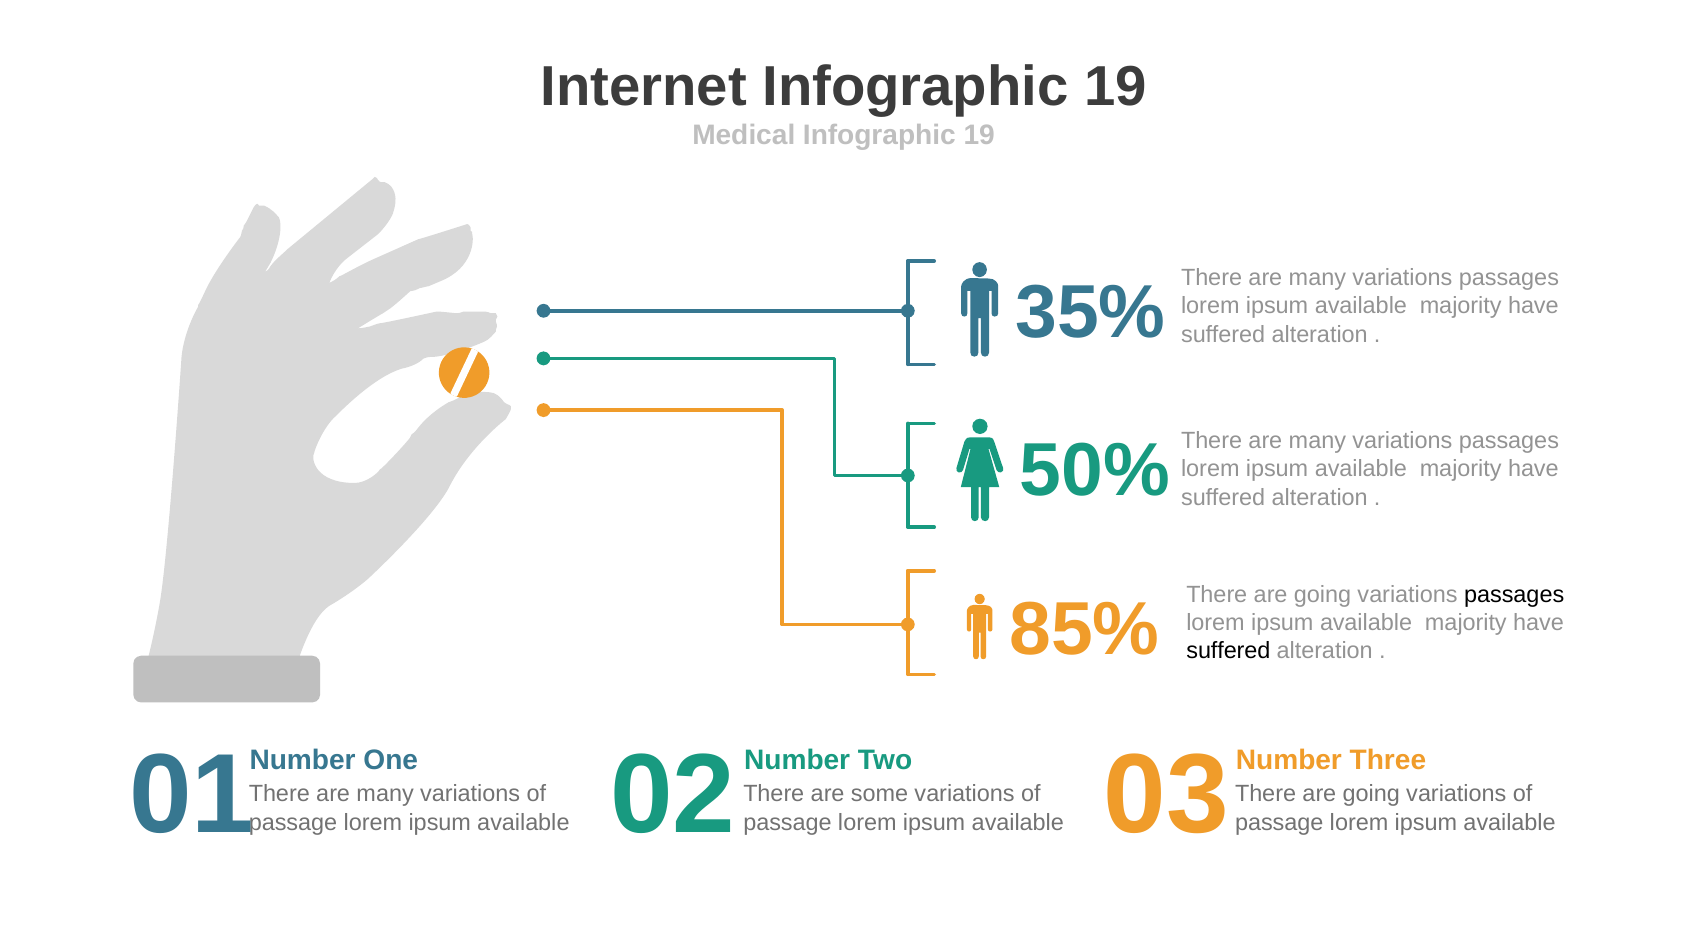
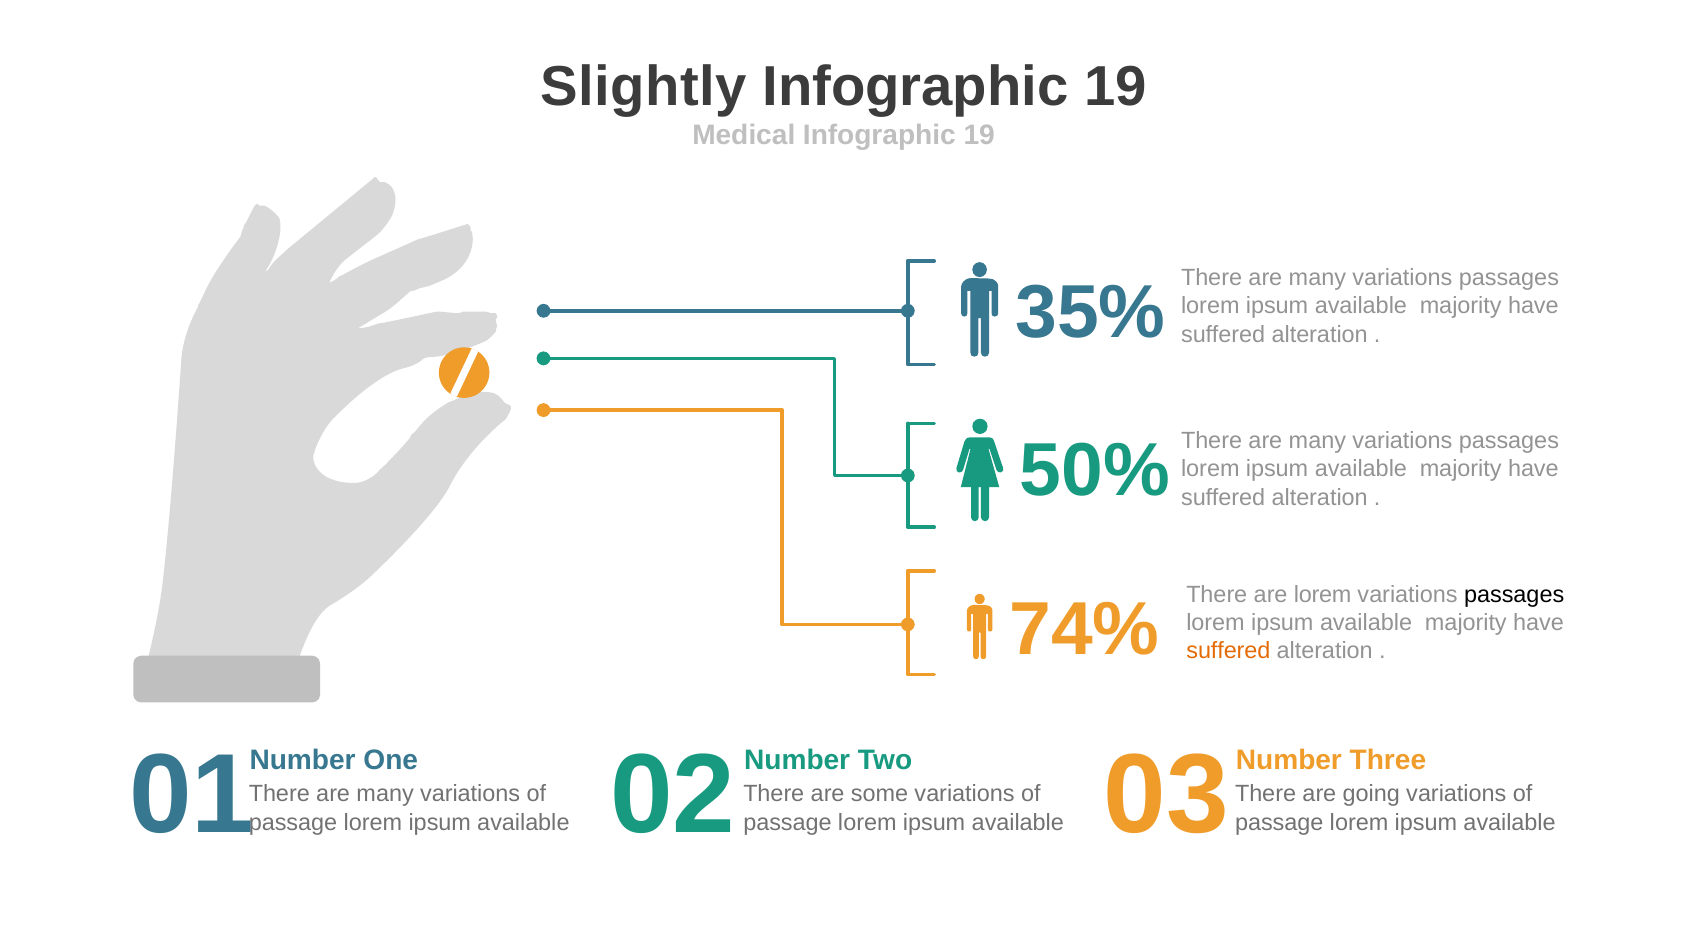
Internet: Internet -> Slightly (644, 87)
going: going -> lorem (1323, 594)
85%: 85% -> 74% (1084, 629)
suffered colour: black -> orange (1228, 651)
